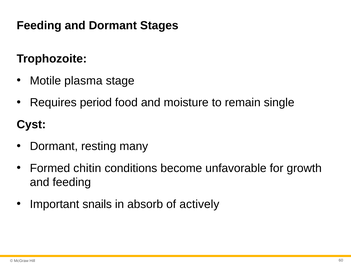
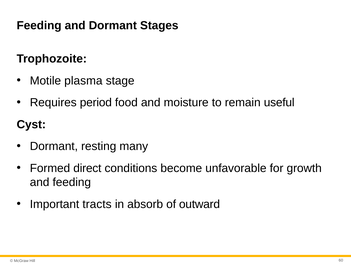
single: single -> useful (279, 102)
chitin: chitin -> direct (87, 168)
snails: snails -> tracts (97, 204)
actively: actively -> outward (200, 204)
